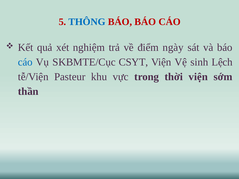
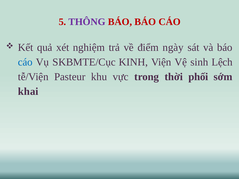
THÔNG colour: blue -> purple (87, 22)
CSYT: CSYT -> KINH (133, 62)
thời viện: viện -> phối (198, 77)
thần: thần -> khai (28, 92)
